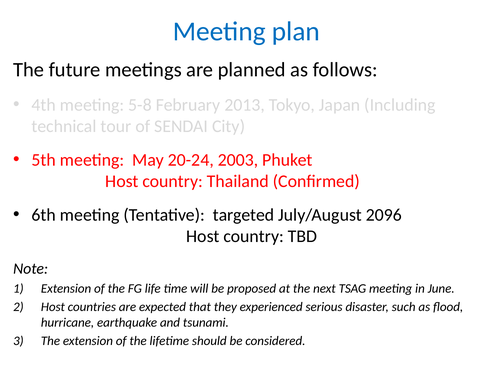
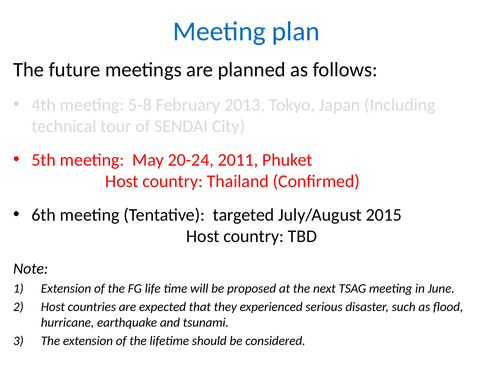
2003: 2003 -> 2011 (238, 160)
2096: 2096 -> 2015 (384, 215)
